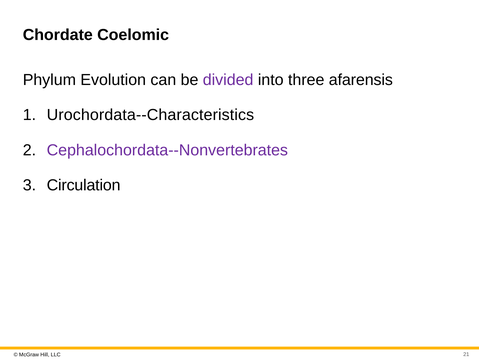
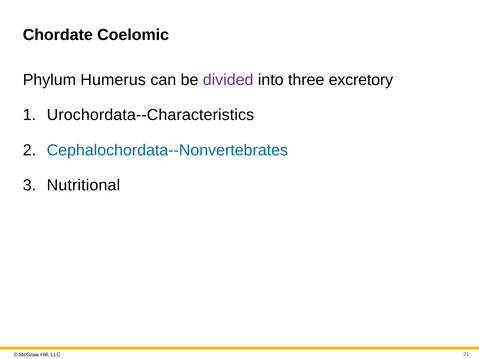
Evolution: Evolution -> Humerus (113, 80)
afarensis: afarensis -> excretory (361, 80)
Cephalochordata--Nonvertebrates colour: purple -> blue (167, 150)
Circulation: Circulation -> Nutritional (83, 185)
